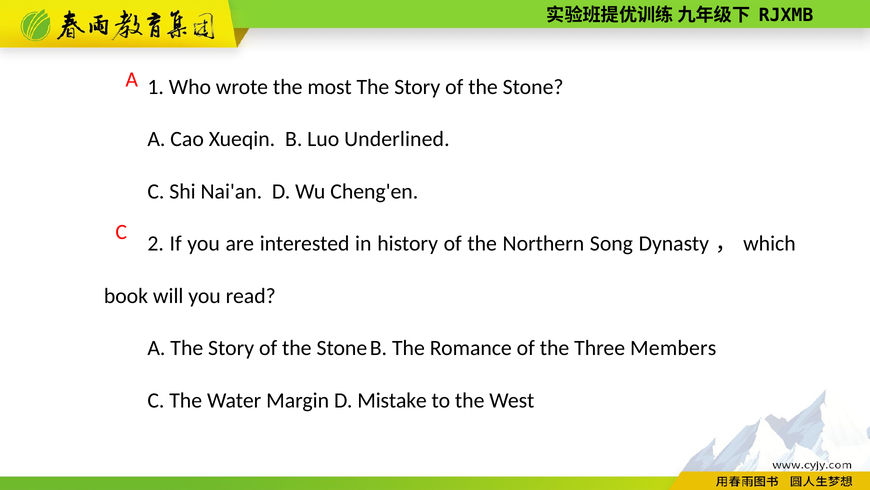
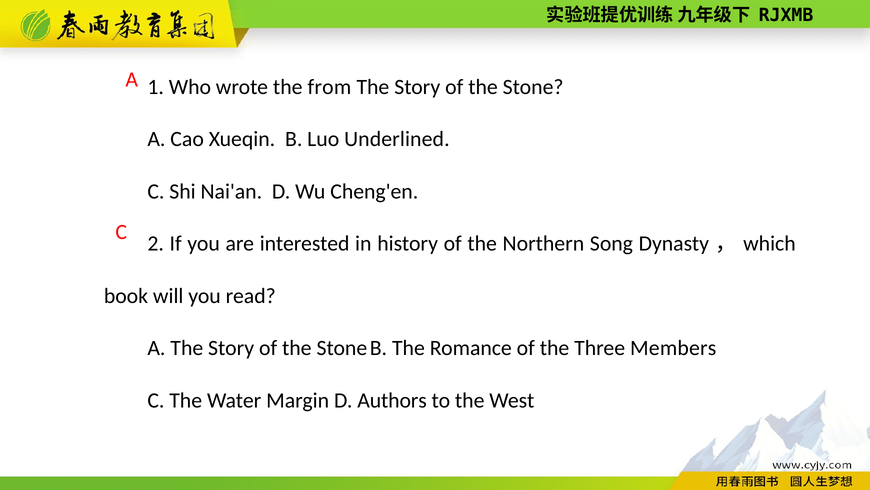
most: most -> from (329, 87)
Mistake: Mistake -> Authors (392, 400)
